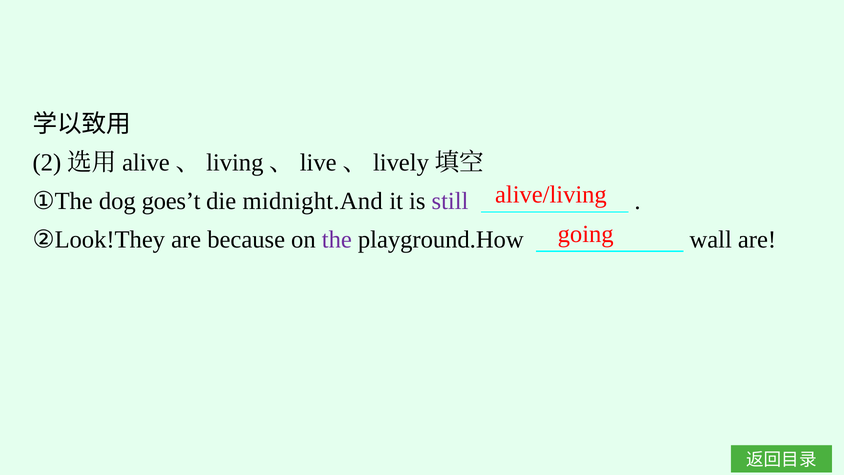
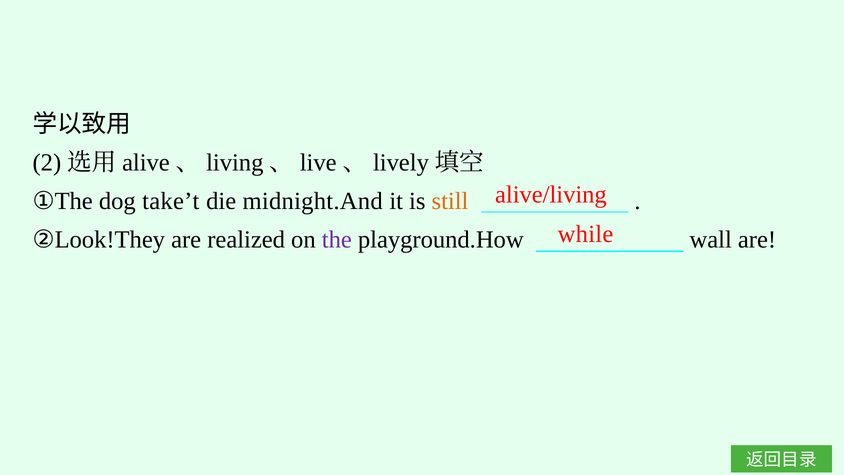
goes’t: goes’t -> take’t (171, 201)
still colour: purple -> orange (450, 201)
going: going -> while (586, 234)
because: because -> realized (246, 239)
